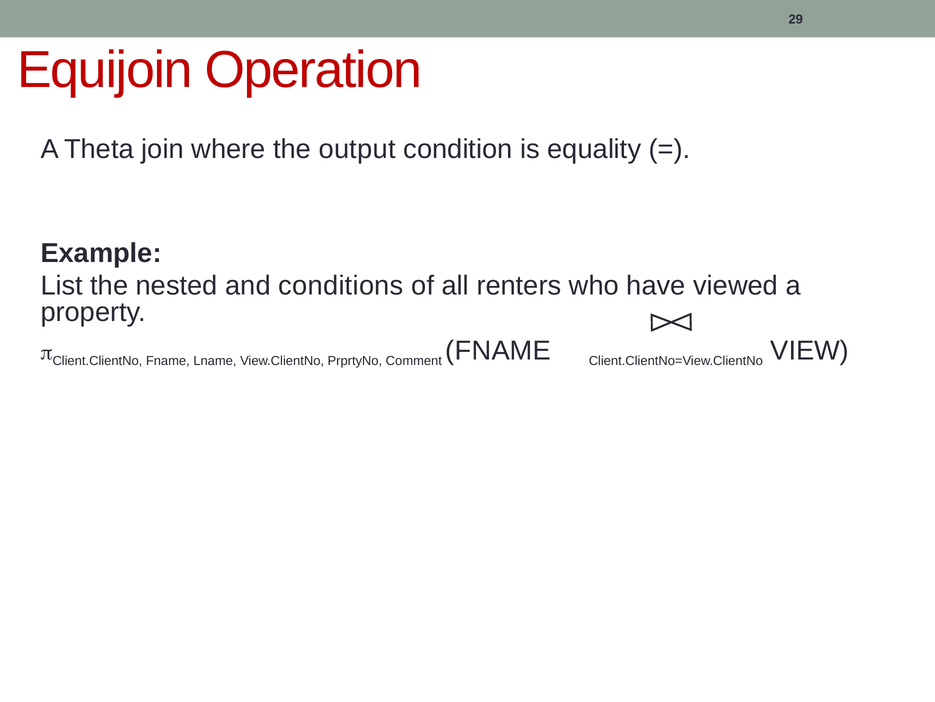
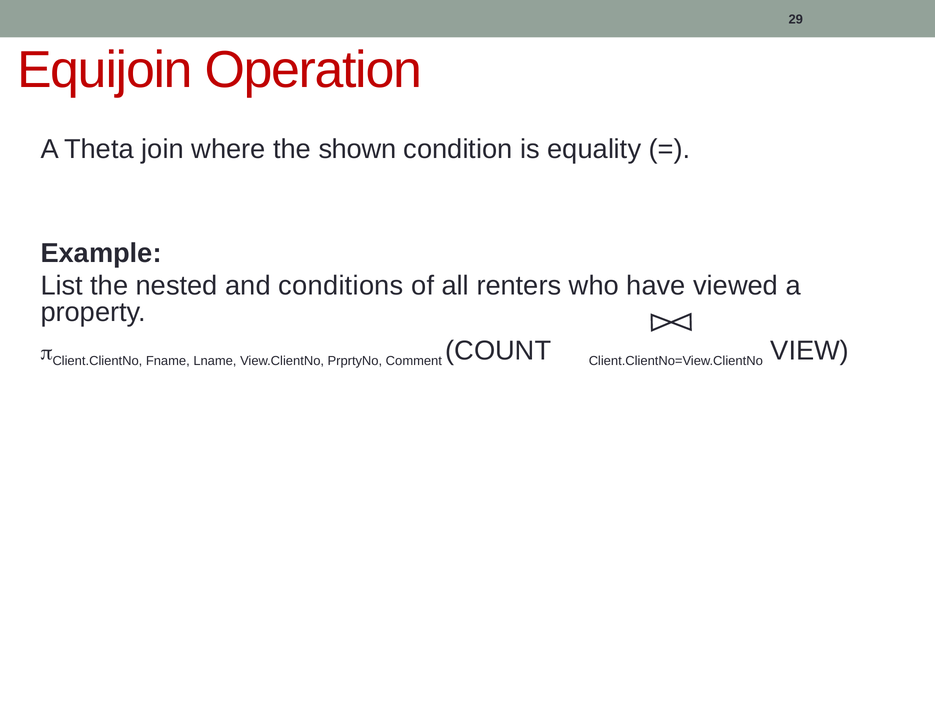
output: output -> shown (357, 149)
Comment FNAME: FNAME -> COUNT (498, 350)
